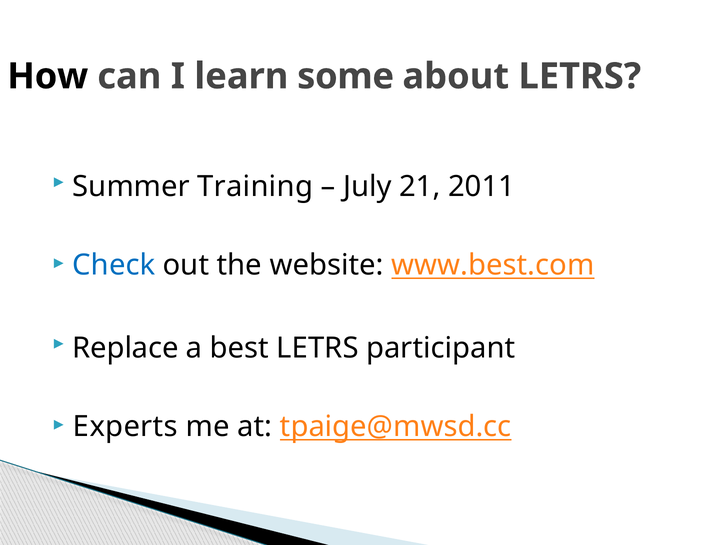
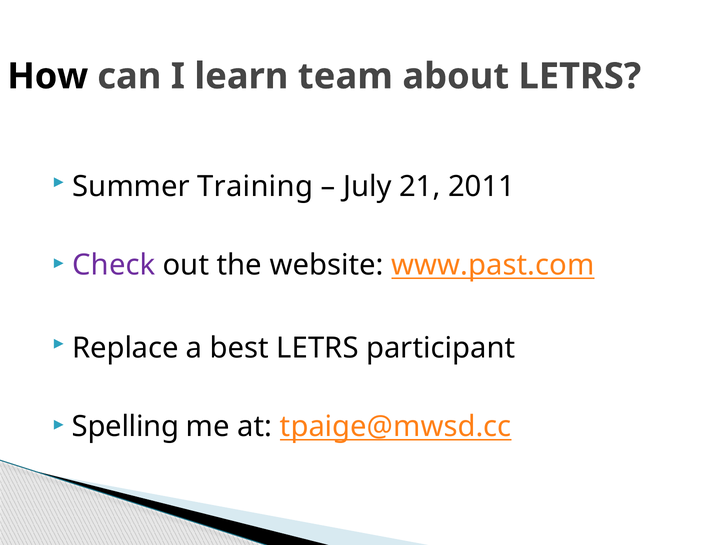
some: some -> team (345, 76)
Check colour: blue -> purple (114, 265)
www.best.com: www.best.com -> www.past.com (493, 265)
Experts: Experts -> Spelling (126, 426)
